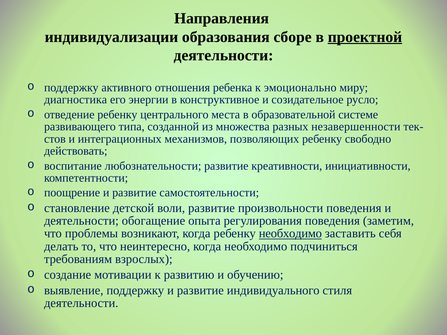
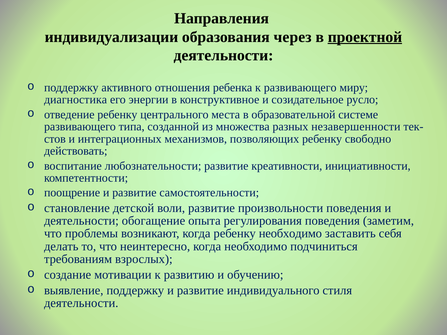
сборе: сборе -> через (293, 37)
к эмоционально: эмоционально -> развивающего (300, 88)
необходимо underline: present -> none (290, 234)
